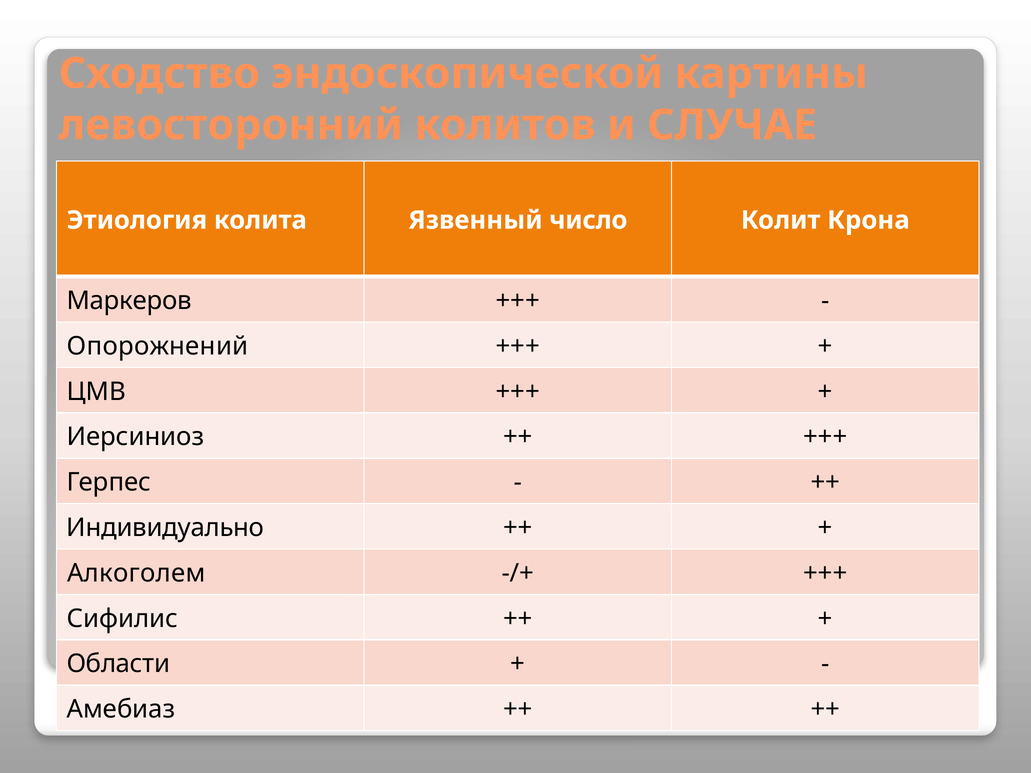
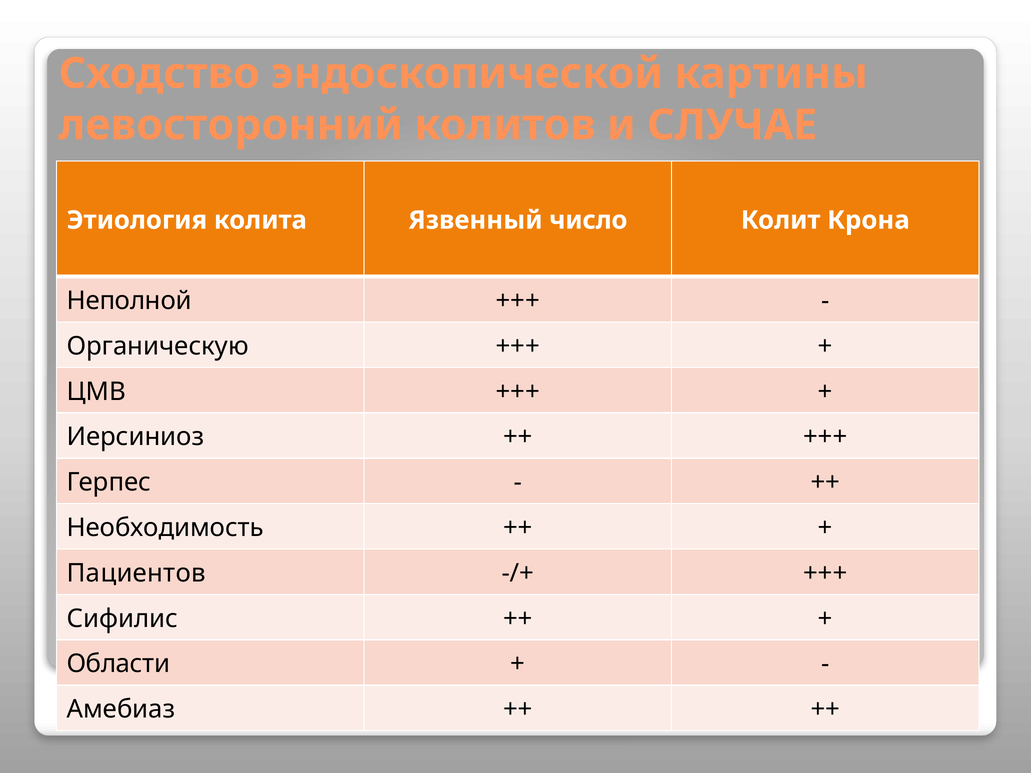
Маркеров: Маркеров -> Неполной (129, 301)
Опорожнений: Опорожнений -> Органическую (158, 346)
Индивидуально: Индивидуально -> Необходимость (165, 528)
Алкоголем: Алкоголем -> Пациентов (136, 573)
